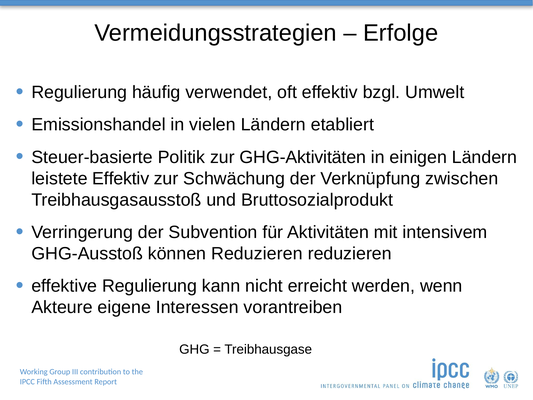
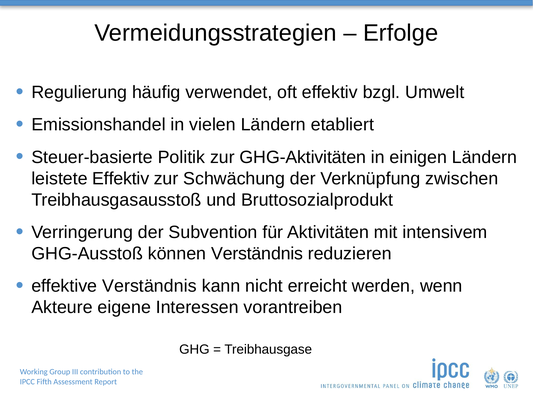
können Reduzieren: Reduzieren -> Verständnis (257, 253)
effektive Regulierung: Regulierung -> Verständnis (149, 286)
